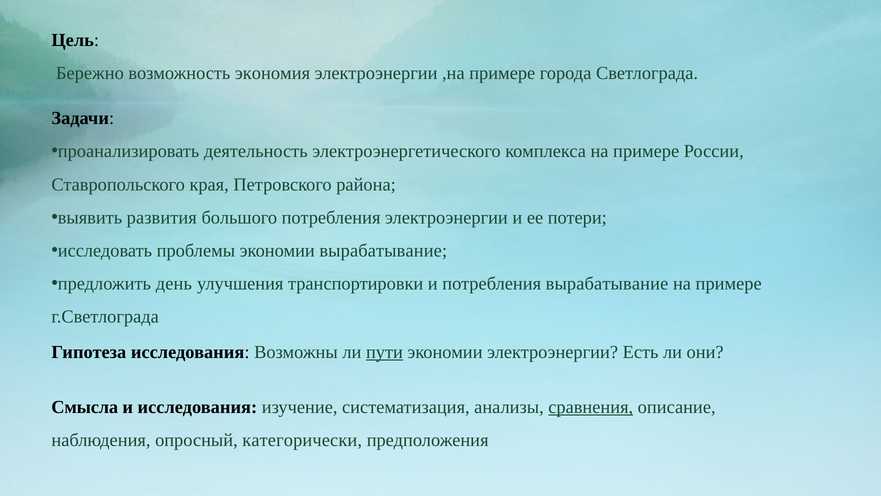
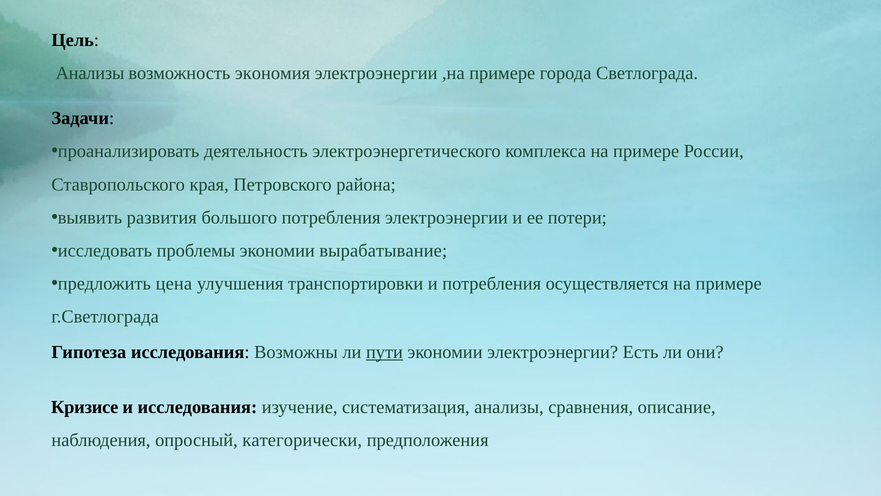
Бережно: Бережно -> Анализы (90, 73)
день: день -> цена (174, 283)
потребления вырабатывание: вырабатывание -> осуществляется (607, 283)
Смысла: Смысла -> Кризисе (85, 407)
сравнения underline: present -> none (591, 407)
